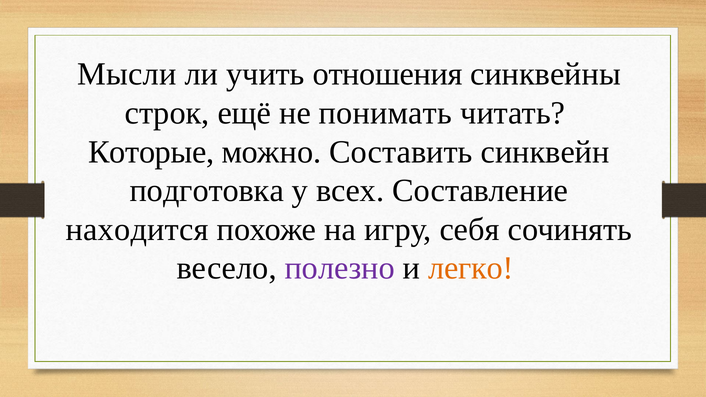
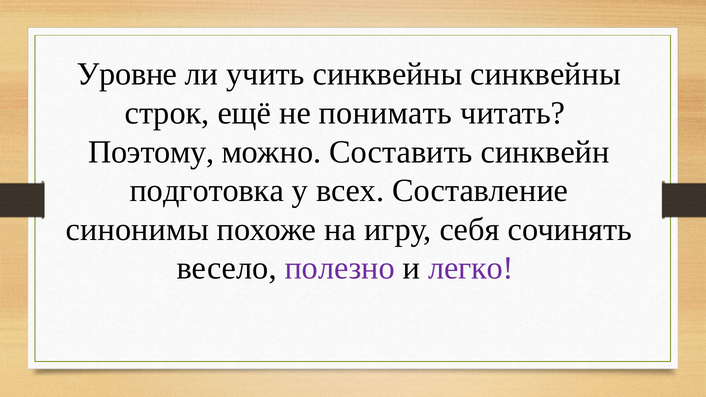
Мысли: Мысли -> Уровне (127, 74)
учить отношения: отношения -> синквейны (388, 74)
Которые: Которые -> Поэтому (151, 152)
находится: находится -> синонимы (137, 230)
легко colour: orange -> purple (471, 268)
